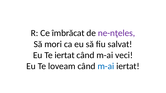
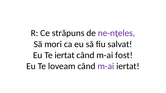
îmbrăcat: îmbrăcat -> străpuns (68, 33)
veci: veci -> fost (124, 55)
m-ai colour: blue -> purple (106, 66)
